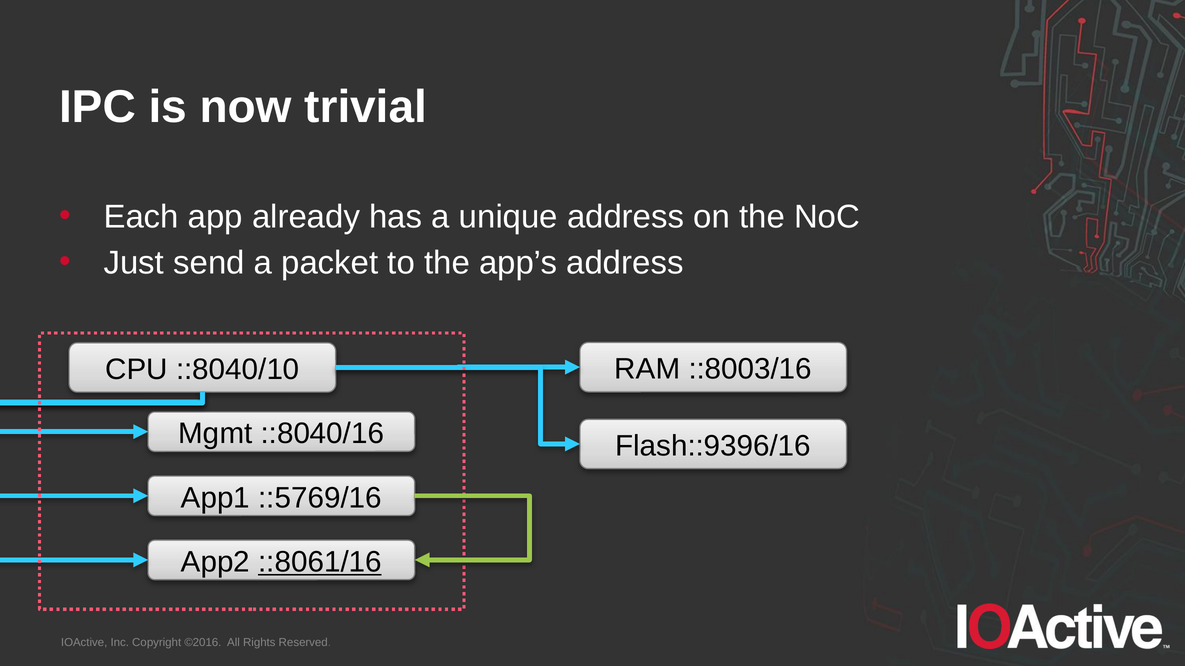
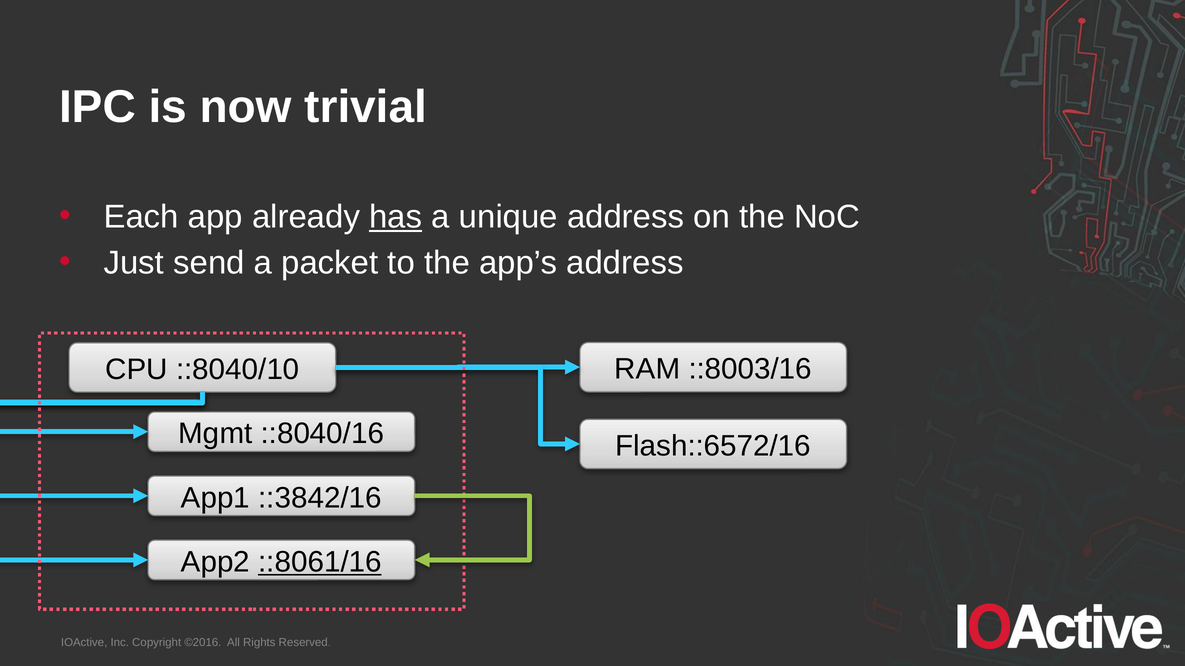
has underline: none -> present (396, 217)
Flash::9396/16: Flash::9396/16 -> Flash::6572/16 (713, 446)
::5769/16: ::5769/16 -> ::3842/16 (320, 498)
